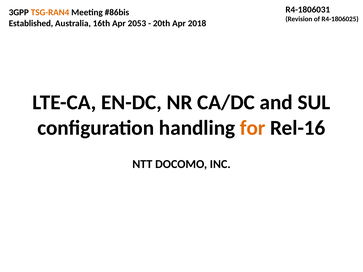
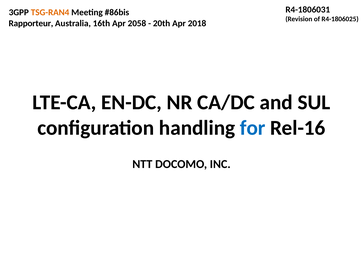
Established: Established -> Rapporteur (31, 23)
2053: 2053 -> 2058 (137, 23)
for colour: orange -> blue (253, 128)
